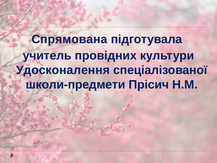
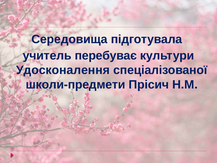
Спрямована: Спрямована -> Середовища (69, 39)
провідних: провідних -> перебуває (106, 56)
